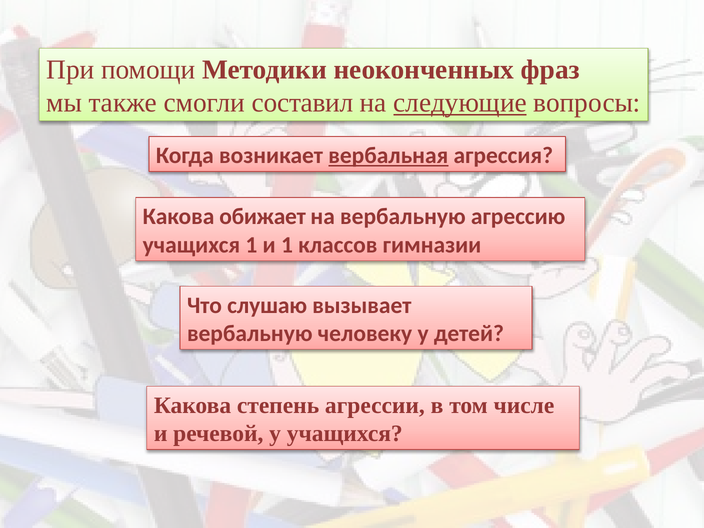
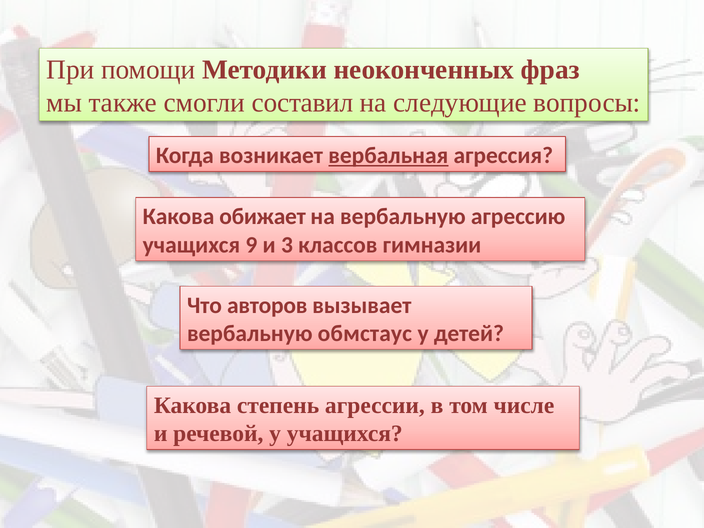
следующие underline: present -> none (460, 103)
учащихся 1: 1 -> 9 (251, 245)
и 1: 1 -> 3 (287, 245)
слушаю: слушаю -> авторов (267, 305)
человеку: человеку -> обмстаус (365, 333)
